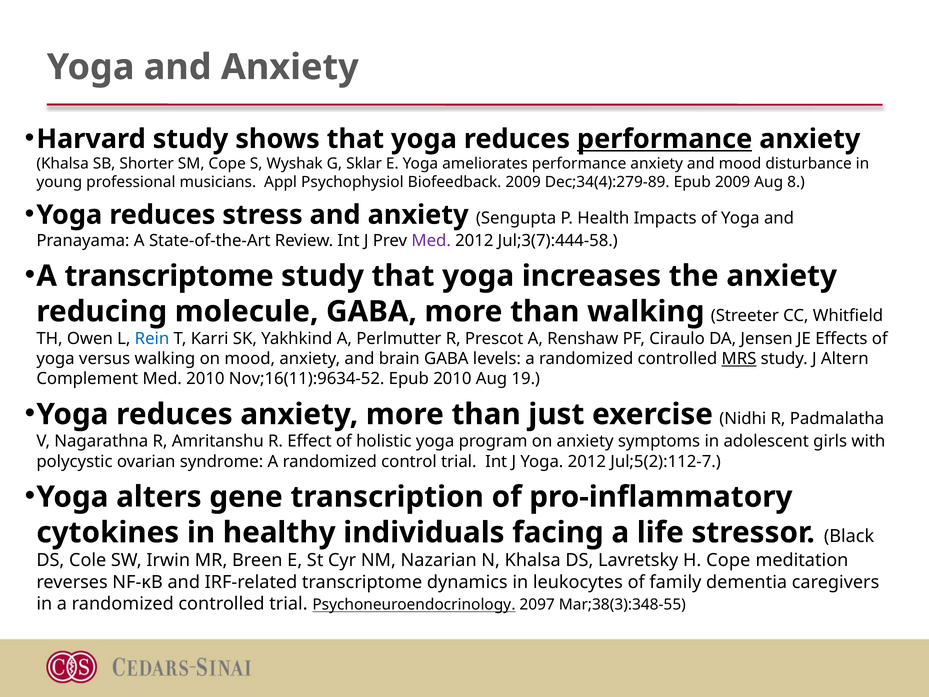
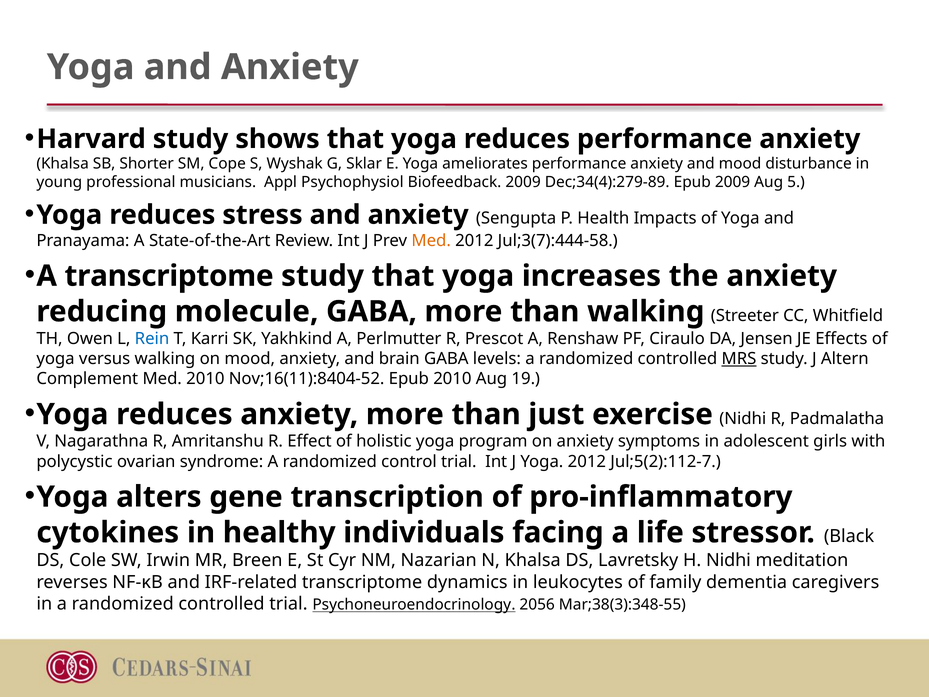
performance underline: present -> none (665, 139)
8: 8 -> 5 (796, 182)
Med colour: purple -> orange (431, 240)
Nov;16(11):9634-52: Nov;16(11):9634-52 -> Nov;16(11):8404-52 (307, 379)
H Cope: Cope -> Nidhi (728, 560)
2097: 2097 -> 2056 (537, 604)
